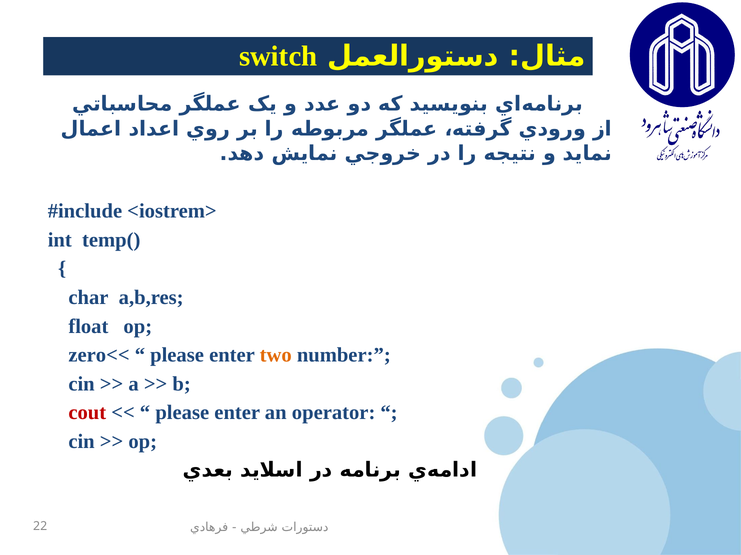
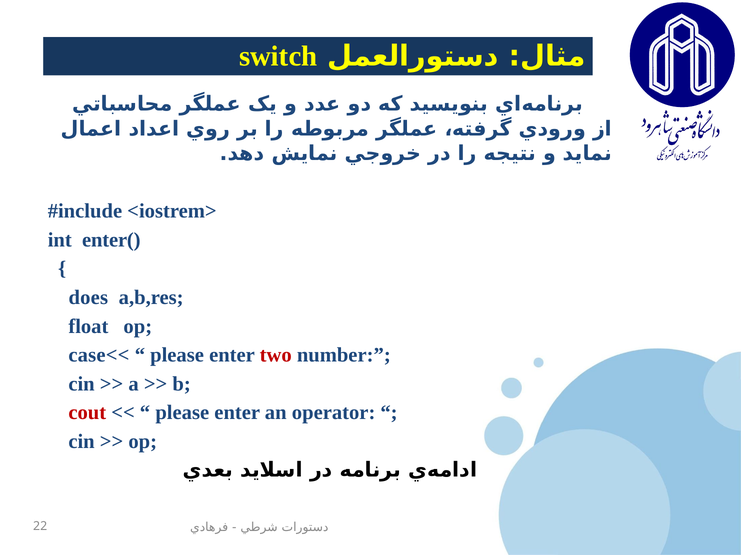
temp(: temp( -> enter( (111, 240)
char: char -> does (88, 298)
zero<<: zero<< -> case<< (99, 355)
two colour: orange -> red (276, 355)
